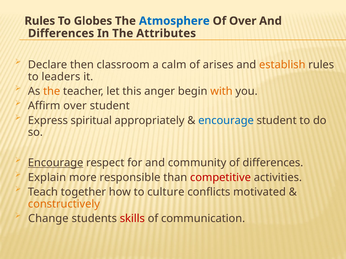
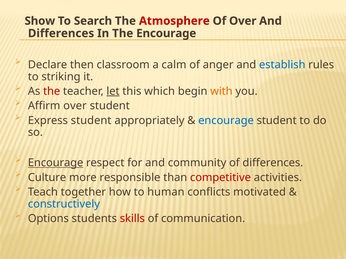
Rules: Rules -> Show (40, 21)
Globes: Globes -> Search (93, 21)
Atmosphere colour: blue -> red (174, 21)
The Attributes: Attributes -> Encourage (166, 33)
arises: arises -> anger (218, 65)
establish colour: orange -> blue (282, 65)
leaders: leaders -> striking (61, 77)
the colour: orange -> red (52, 91)
let underline: none -> present (113, 91)
anger: anger -> which (160, 91)
Express spiritual: spiritual -> student (91, 121)
Explain: Explain -> Culture (47, 178)
culture: culture -> human (166, 192)
constructively colour: orange -> blue (64, 204)
Change: Change -> Options (48, 219)
